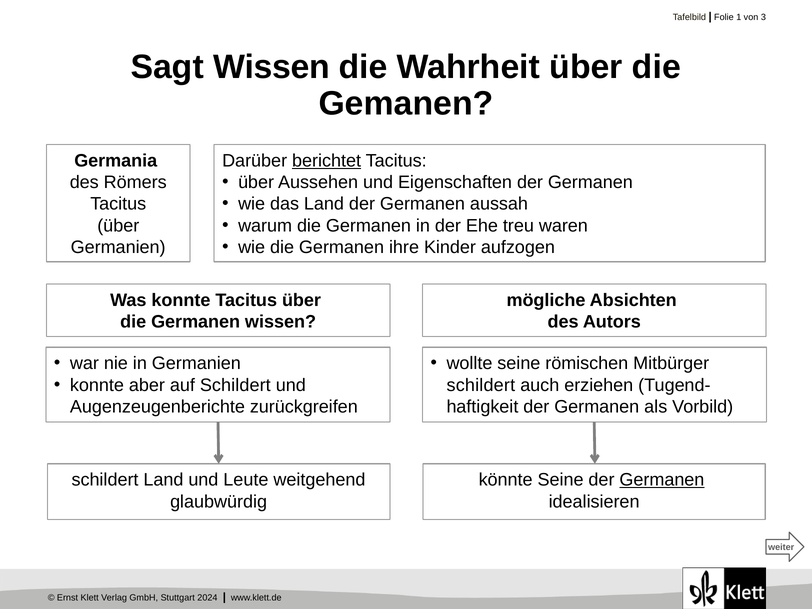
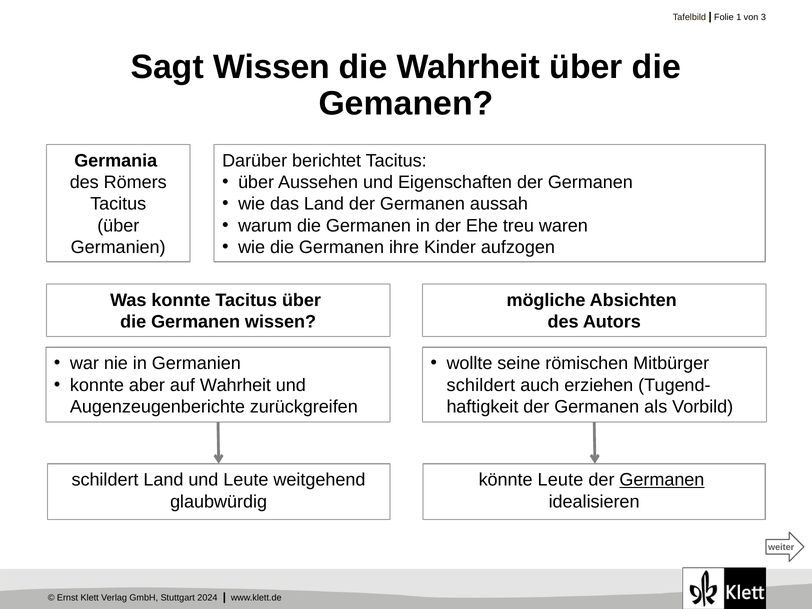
berichtet underline: present -> none (327, 161)
auf Schildert: Schildert -> Wahrheit (235, 385)
könnte Seine: Seine -> Leute (560, 480)
